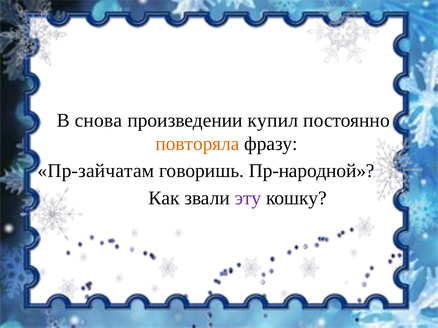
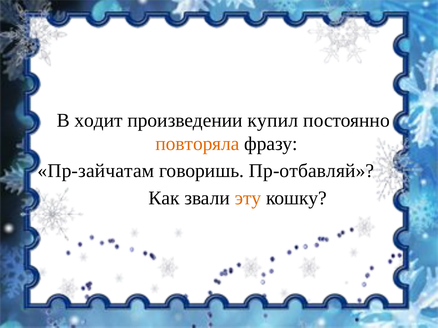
снова: снова -> ходит (99, 121)
Пр-народной: Пр-народной -> Пр-отбавляй (312, 171)
эту colour: purple -> orange (248, 198)
